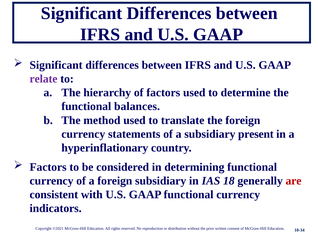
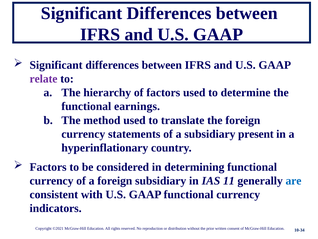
balances: balances -> earnings (137, 106)
18: 18 -> 11 (229, 180)
are colour: red -> blue (294, 180)
